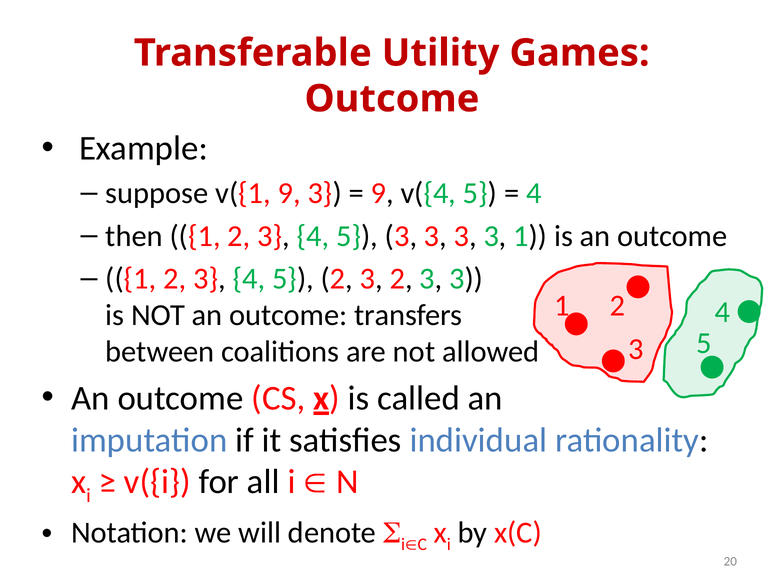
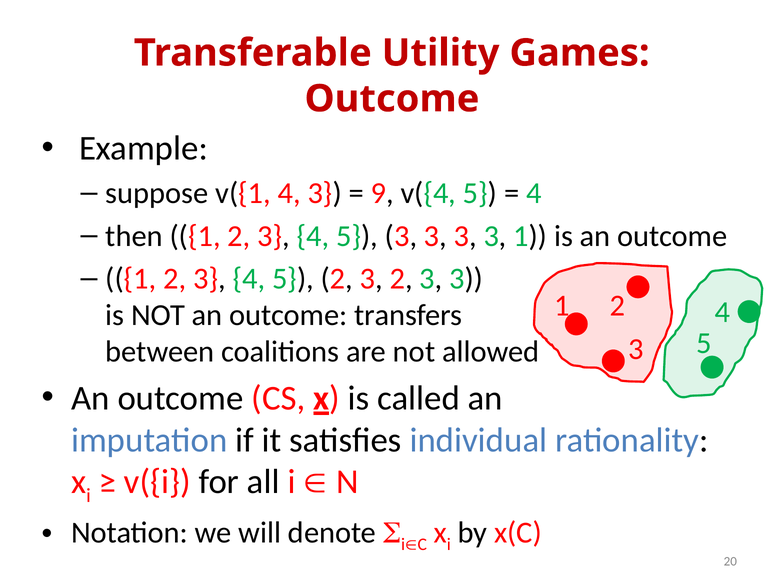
v({1 9: 9 -> 4 (289, 193)
